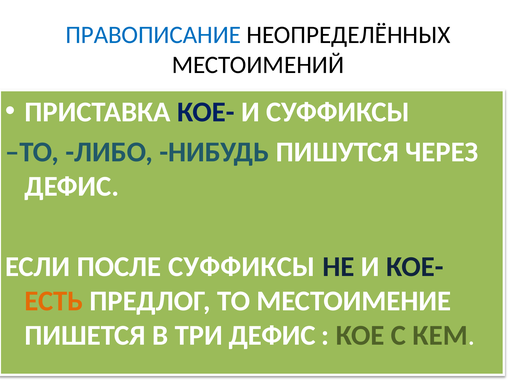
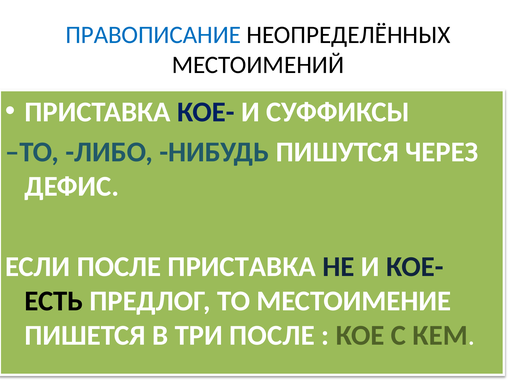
ПОСЛЕ СУФФИКСЫ: СУФФИКСЫ -> ПРИСТАВКА (242, 267)
ЕСТЬ colour: orange -> black (54, 301)
ТРИ ДЕФИС: ДЕФИС -> ПОСЛЕ (272, 335)
